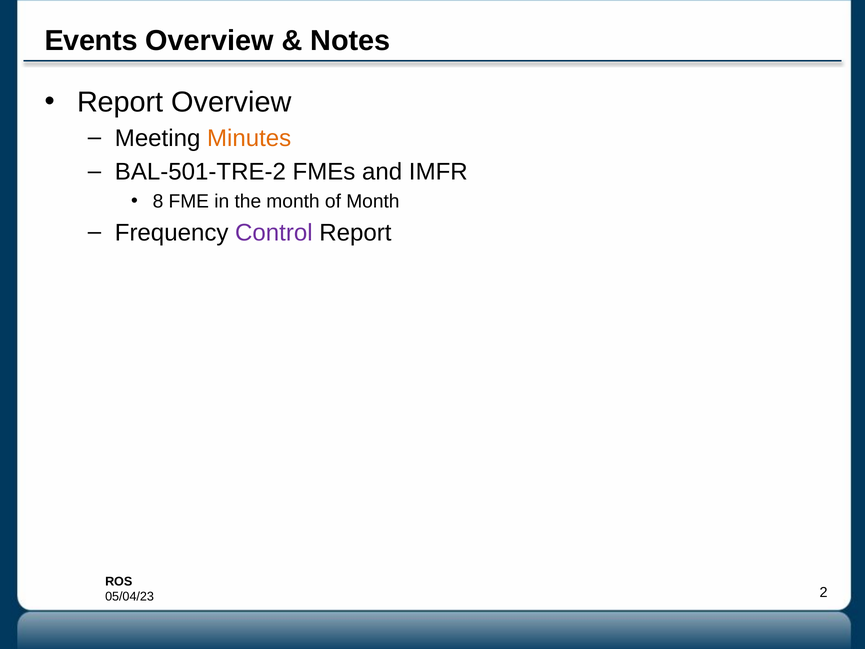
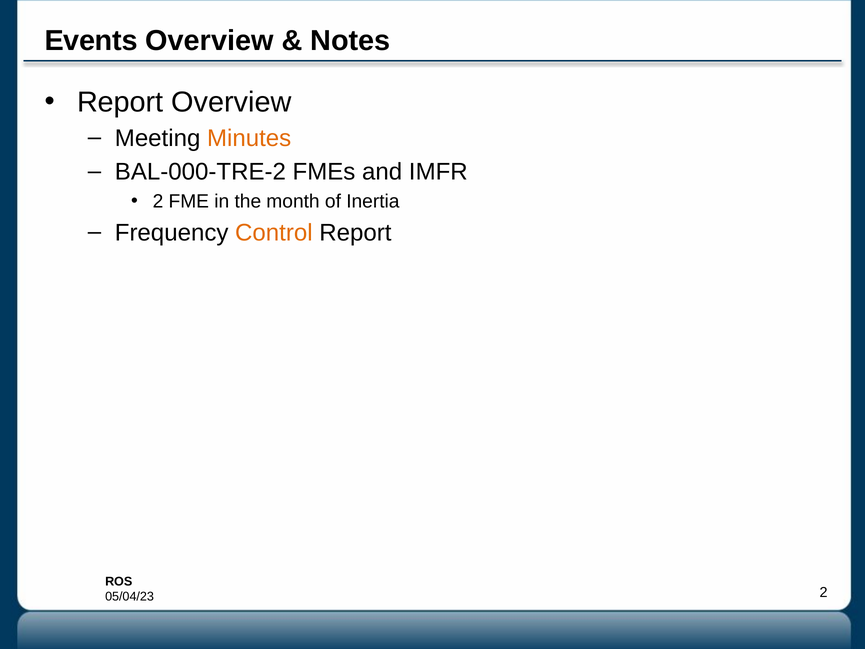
BAL-501-TRE-2: BAL-501-TRE-2 -> BAL-000-TRE-2 (200, 172)
8: 8 -> 2 (158, 201)
of Month: Month -> Inertia (373, 201)
Control colour: purple -> orange (274, 232)
